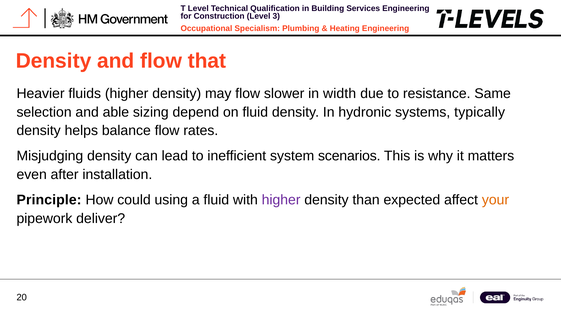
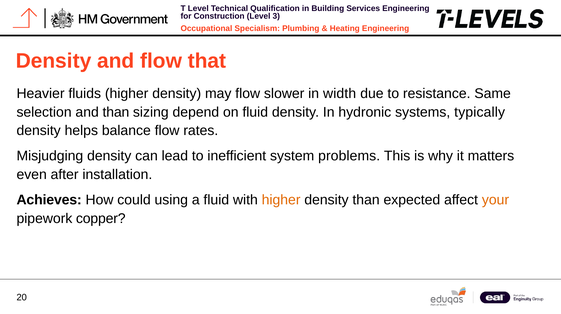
and able: able -> than (116, 112)
scenarios: scenarios -> problems (349, 156)
Principle: Principle -> Achieves (49, 200)
higher colour: purple -> orange (281, 200)
deliver: deliver -> copper (101, 218)
